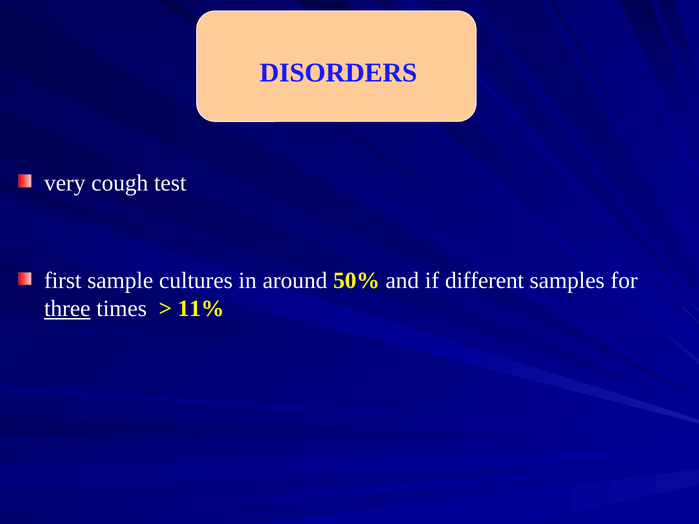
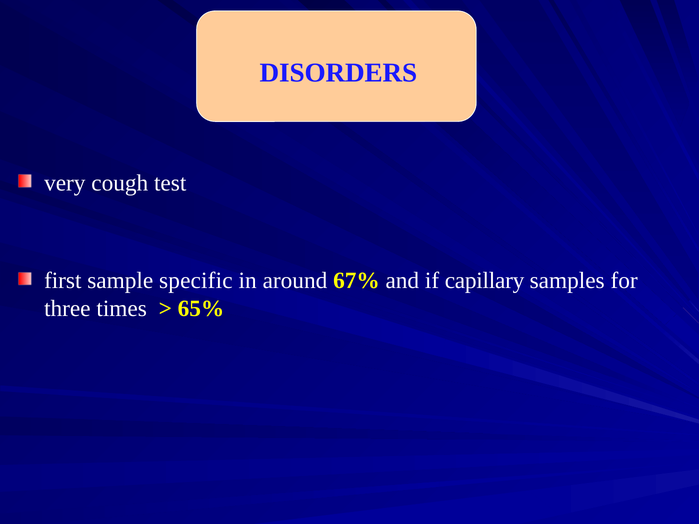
cultures: cultures -> specific (196, 281)
50%: 50% -> 67% (356, 281)
different: different -> capillary (485, 281)
three underline: present -> none (67, 309)
11%: 11% -> 65% (201, 309)
